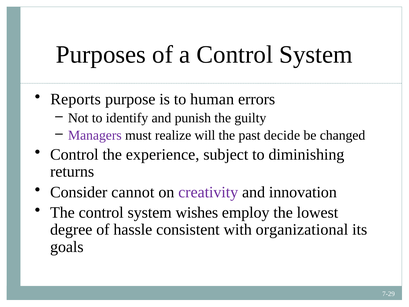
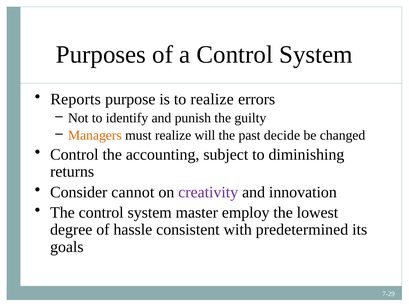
to human: human -> realize (212, 99)
Managers colour: purple -> orange (95, 135)
experience: experience -> accounting (163, 154)
wishes: wishes -> master (197, 212)
organizational: organizational -> predetermined (302, 230)
